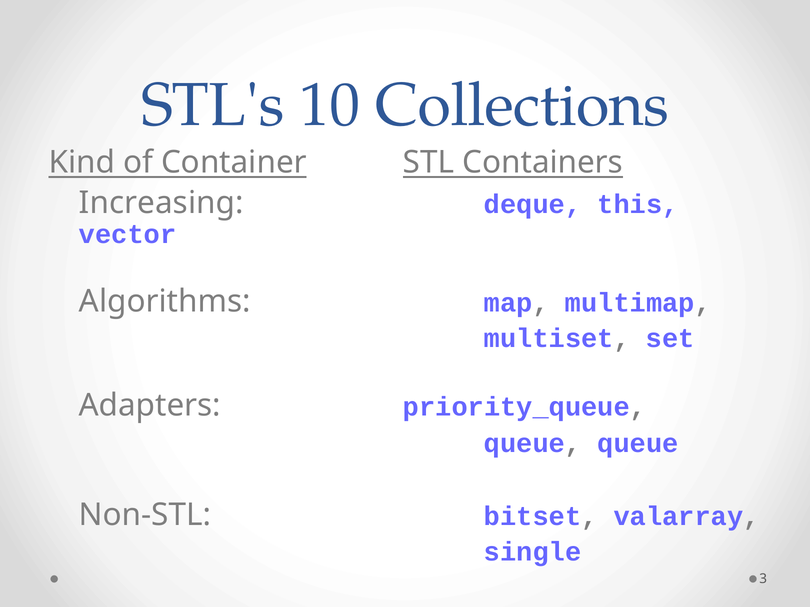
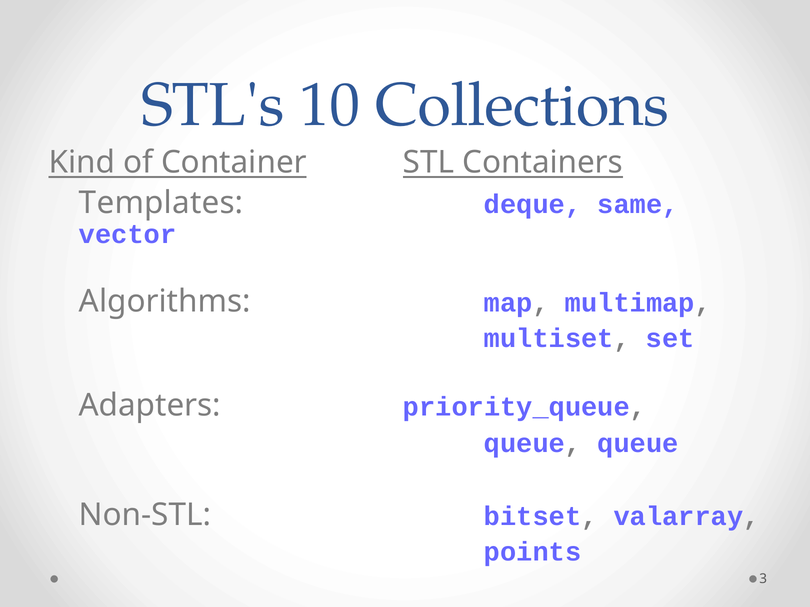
Increasing: Increasing -> Templates (161, 203)
this: this -> same (638, 204)
single: single -> points (533, 552)
